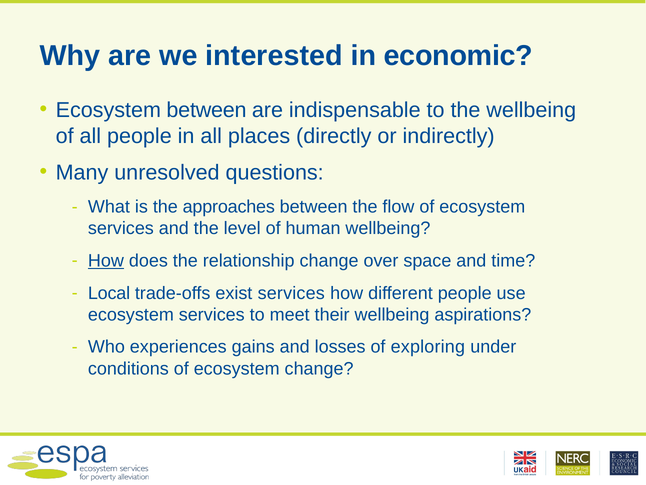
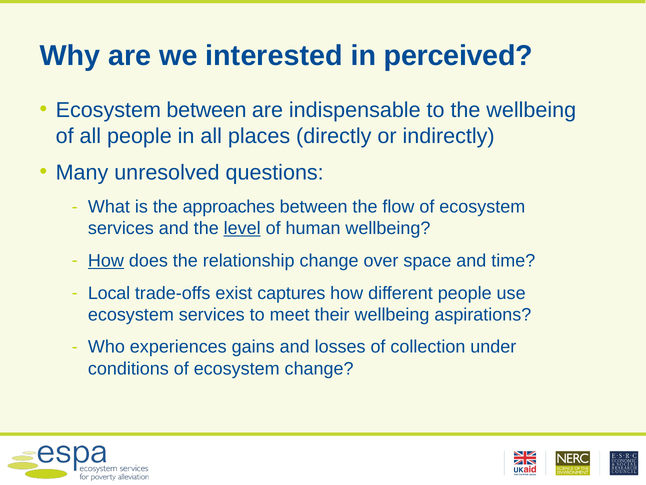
economic: economic -> perceived (458, 56)
level underline: none -> present (242, 228)
exist services: services -> captures (291, 293)
exploring: exploring -> collection (428, 347)
